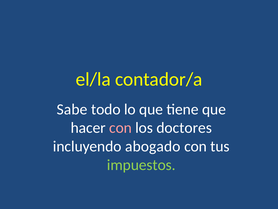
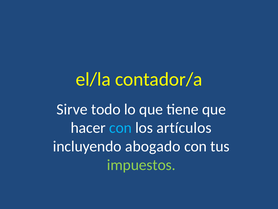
Sabe: Sabe -> Sirve (72, 109)
con colour: pink -> light blue (120, 128)
doctores: doctores -> artículos (184, 128)
